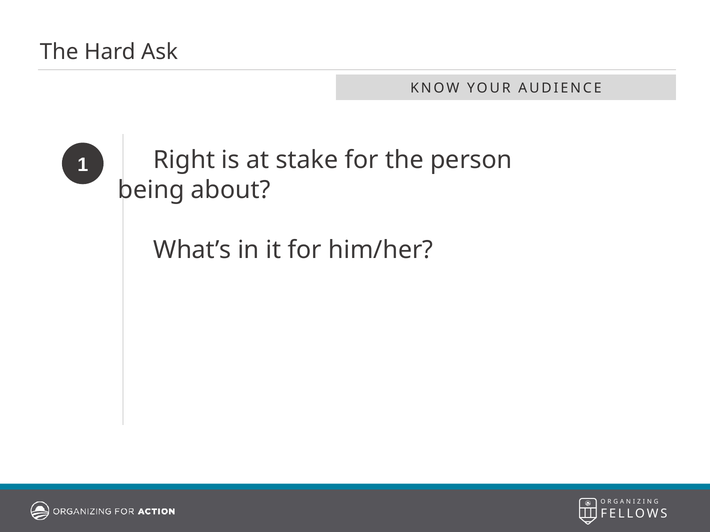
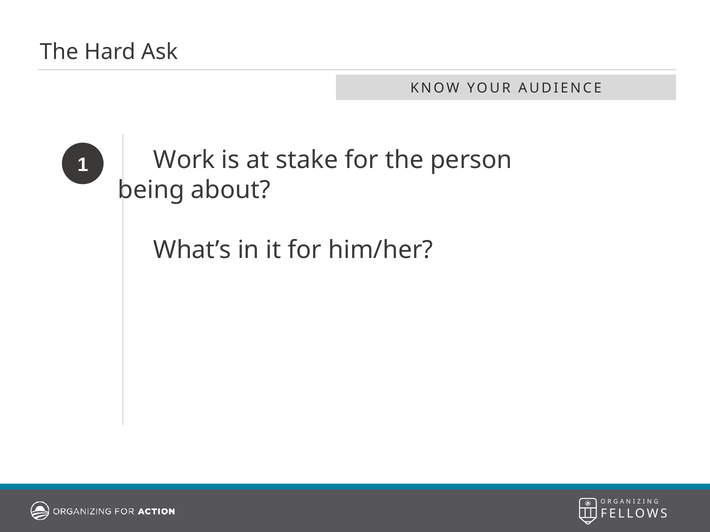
Right: Right -> Work (184, 160)
